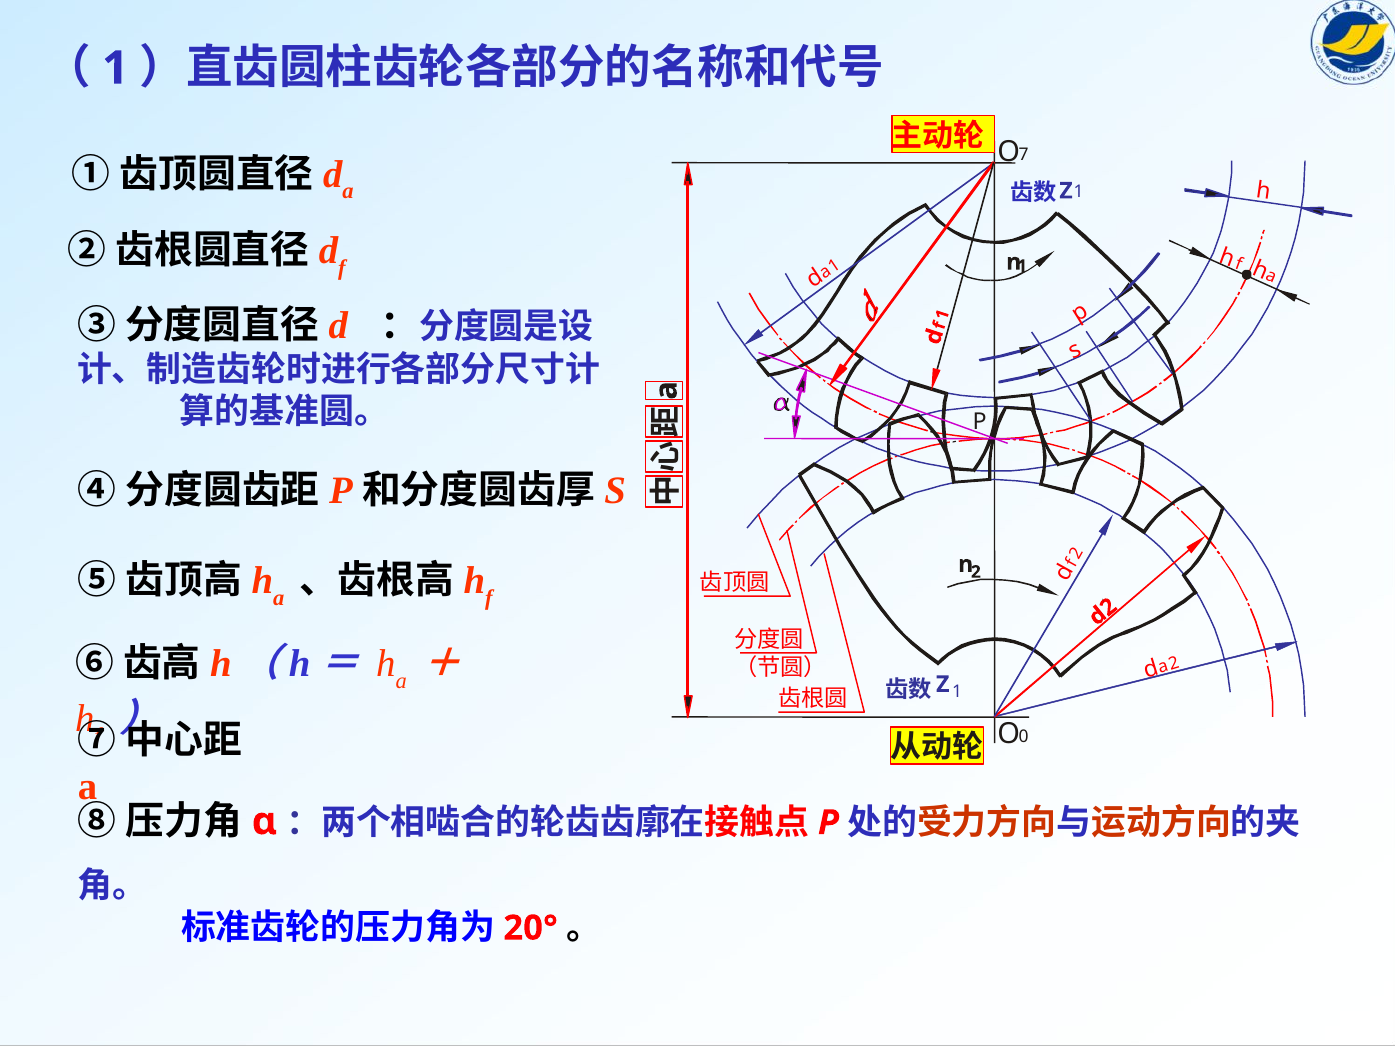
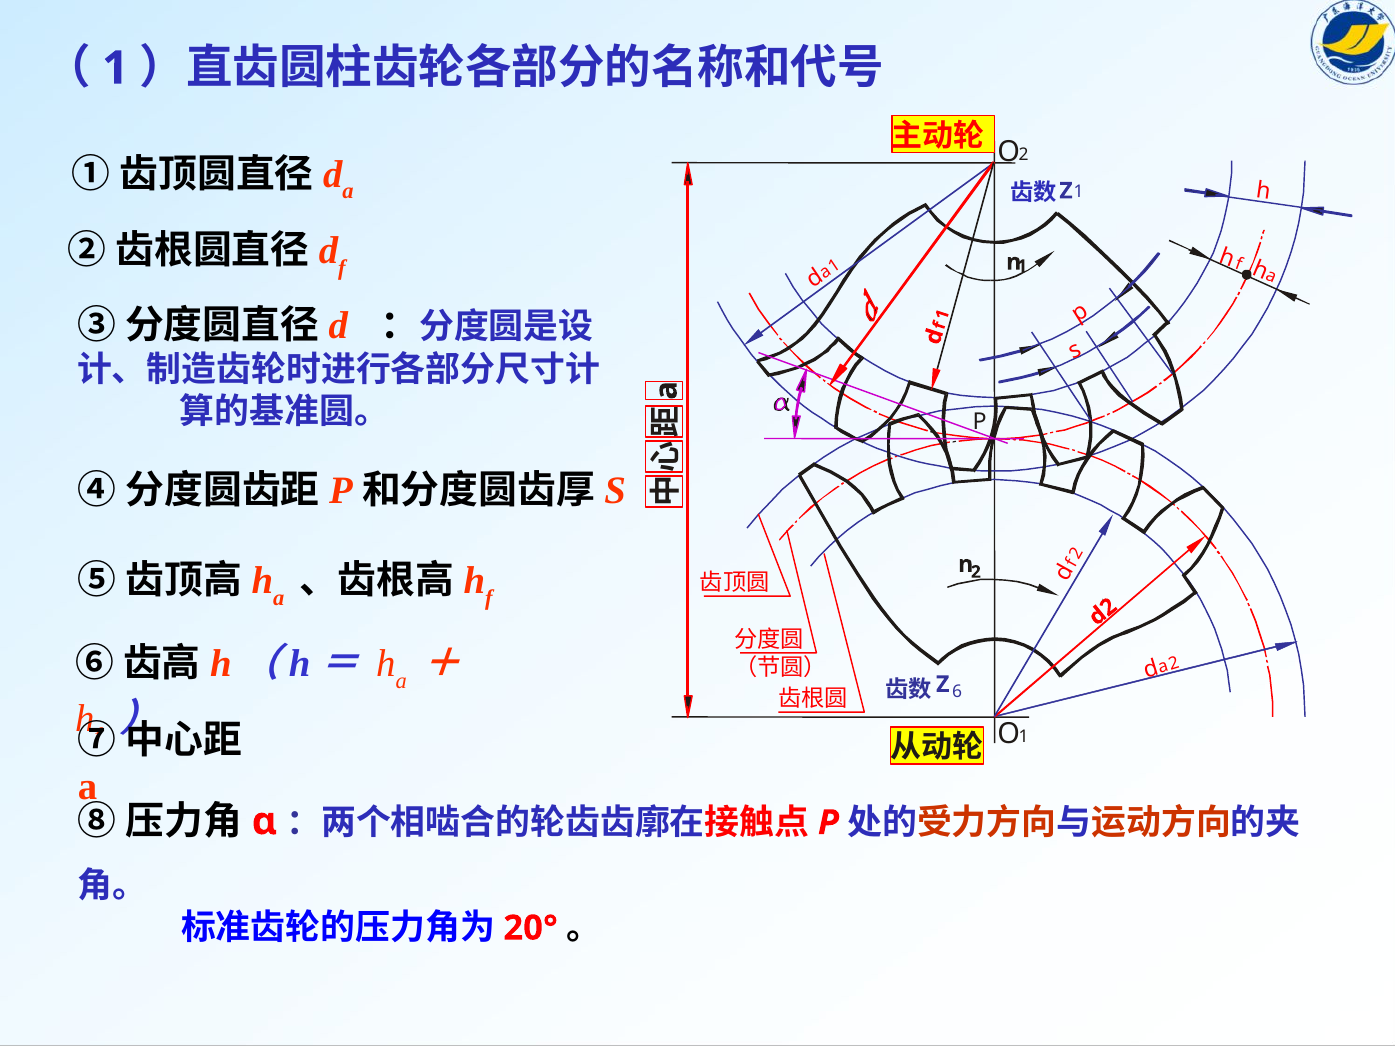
O 7: 7 -> 2 (1024, 155)
Z 1: 1 -> 6 (957, 692)
O 0: 0 -> 1 (1024, 737)
